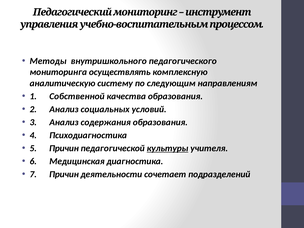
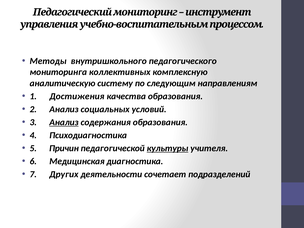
осуществлять: осуществлять -> коллективных (120, 72)
Собственной: Собственной -> Достижения (77, 96)
Анализ underline: none -> present (64, 122)
7 Причин: Причин -> Других (64, 174)
